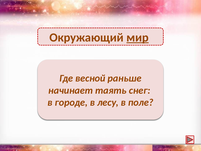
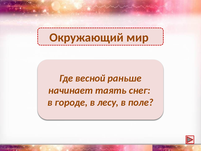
мир underline: present -> none (138, 37)
